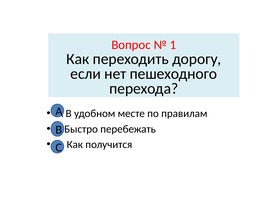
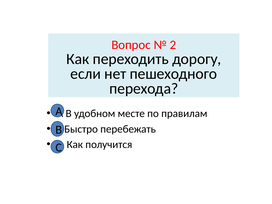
1: 1 -> 2 (173, 45)
